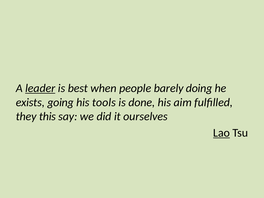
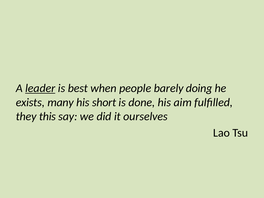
going: going -> many (61, 102)
tools: tools -> short (104, 102)
Lao underline: present -> none (221, 133)
